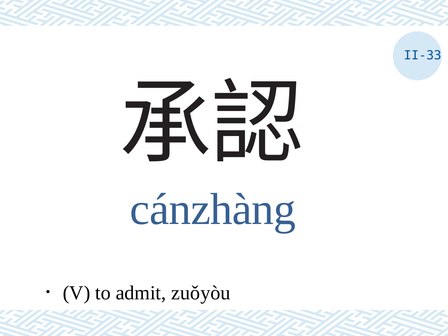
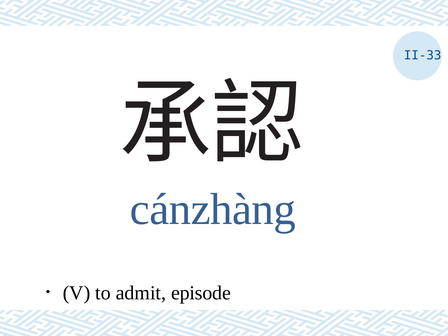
zuǒyòu: zuǒyòu -> episode (201, 293)
